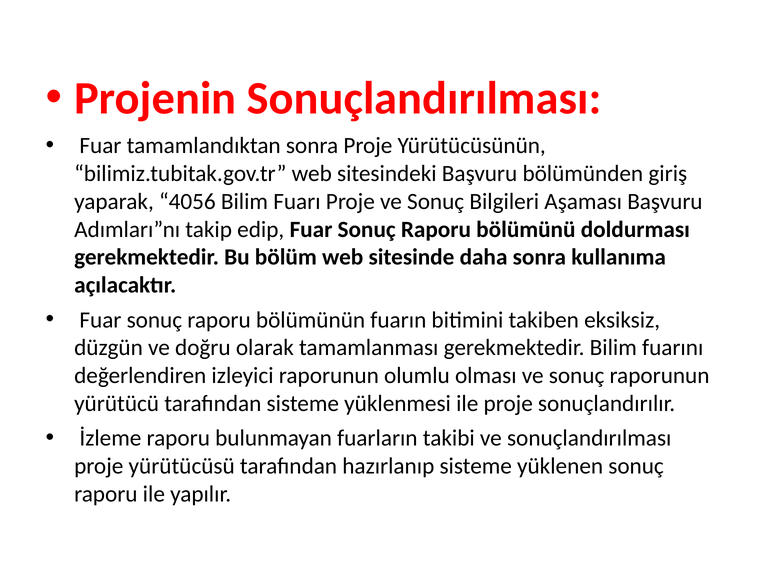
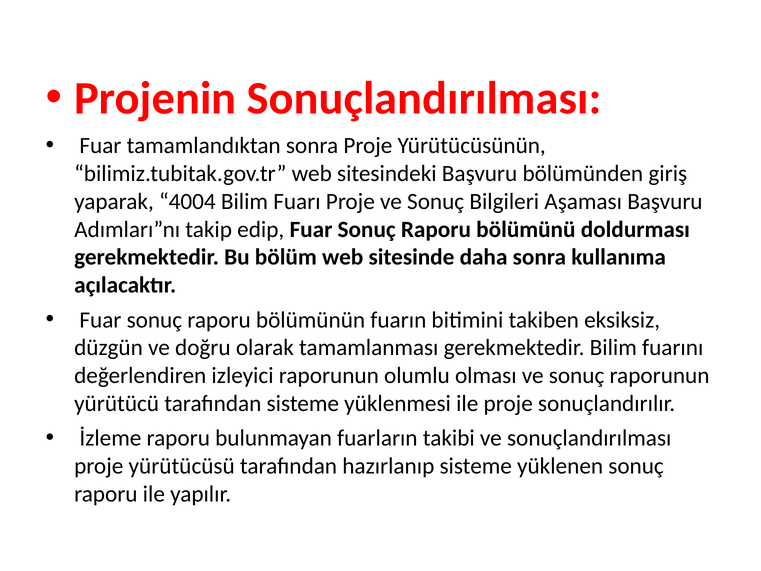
4056: 4056 -> 4004 (187, 201)
